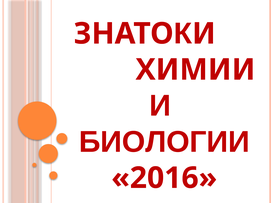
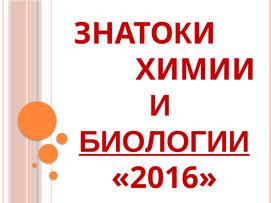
БИОЛОГИИ underline: none -> present (164, 142)
